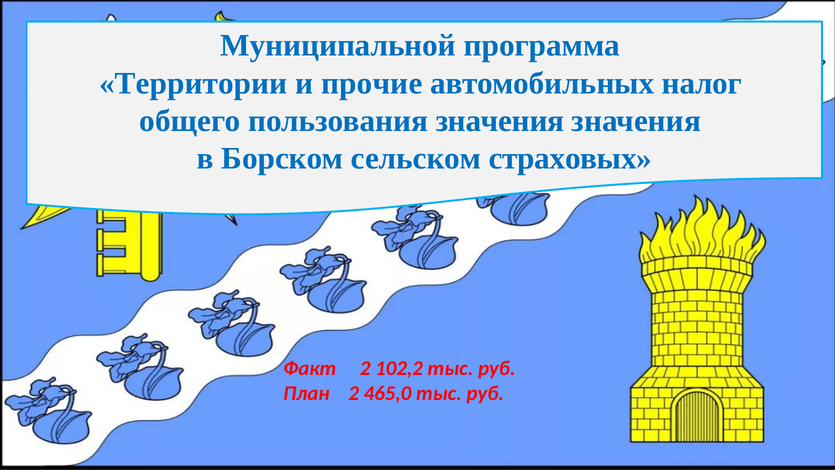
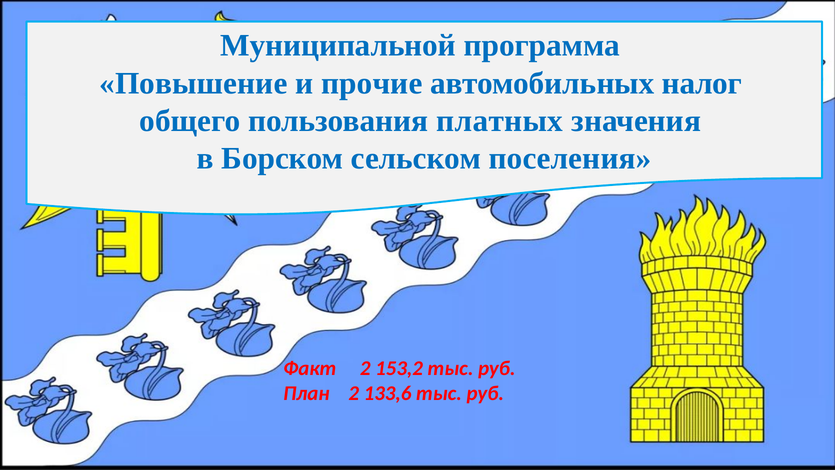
Территории: Территории -> Повышение (193, 83)
пользования значения: значения -> платных (500, 121)
страховых: страховых -> поселения (570, 158)
102,2: 102,2 -> 153,2 (399, 368)
465,0: 465,0 -> 133,6 (388, 393)
